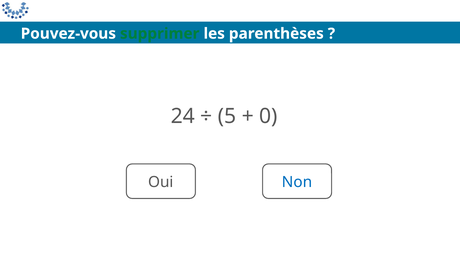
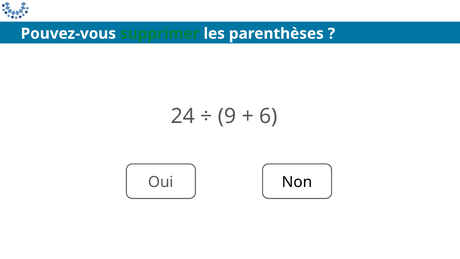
5: 5 -> 9 (227, 116)
0: 0 -> 6 (268, 116)
Non colour: blue -> black (297, 182)
